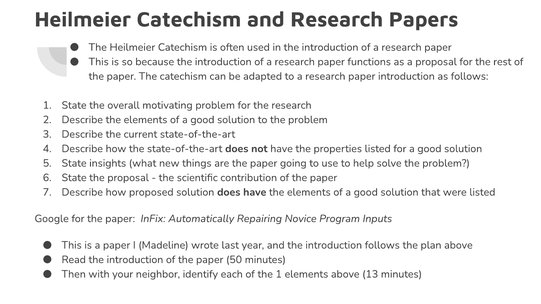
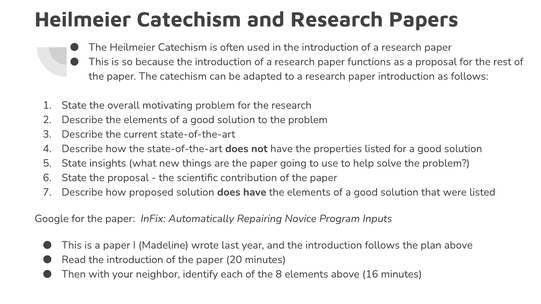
50: 50 -> 20 (234, 260)
the 1: 1 -> 8 (279, 274)
13: 13 -> 16 (370, 274)
